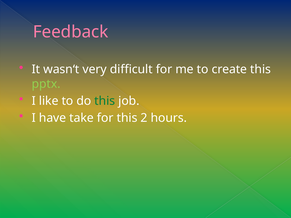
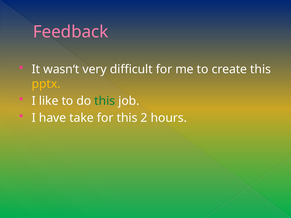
pptx colour: light green -> yellow (46, 84)
